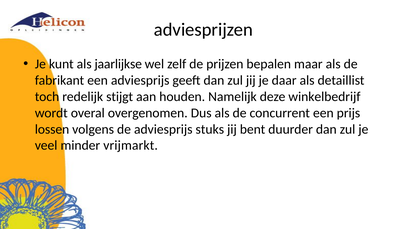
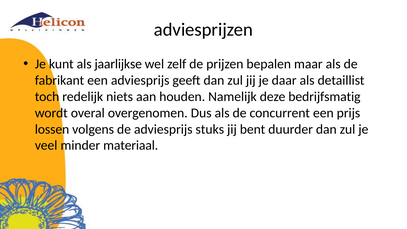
stijgt: stijgt -> niets (120, 97)
winkelbedrijf: winkelbedrijf -> bedrijfsmatig (324, 97)
vrijmarkt: vrijmarkt -> materiaal (131, 145)
